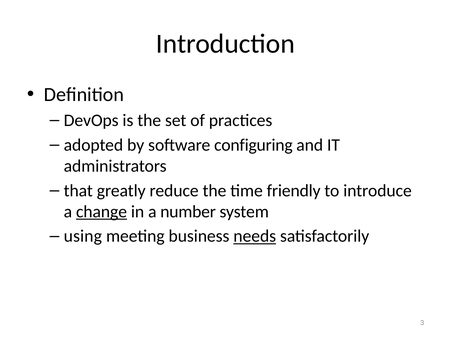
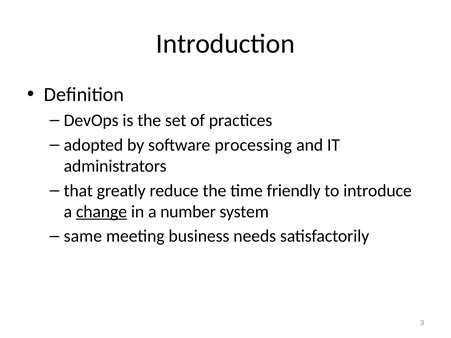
configuring: configuring -> processing (253, 145)
using: using -> same (83, 236)
needs underline: present -> none (255, 236)
